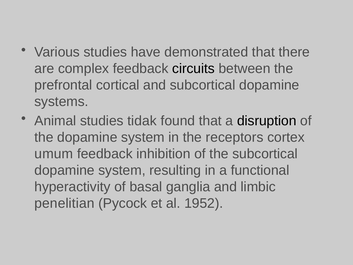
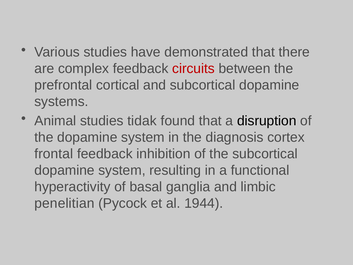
circuits colour: black -> red (194, 69)
receptors: receptors -> diagnosis (235, 137)
umum: umum -> frontal (54, 154)
1952: 1952 -> 1944 (204, 203)
